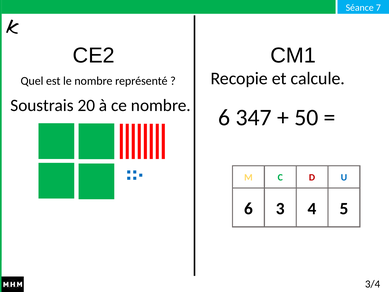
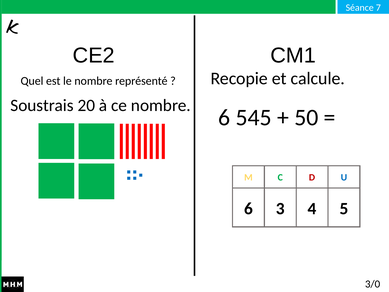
347: 347 -> 545 (254, 117)
3/4: 3/4 -> 3/0 (373, 284)
